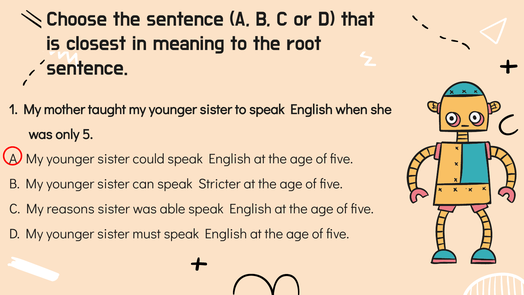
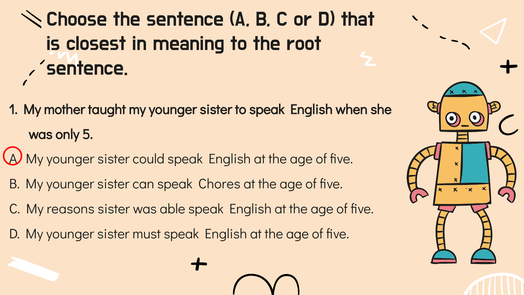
Stricter: Stricter -> Chores (219, 184)
